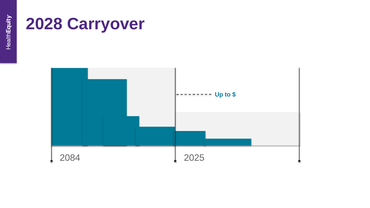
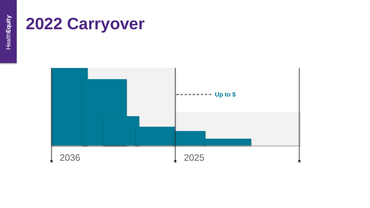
2028: 2028 -> 2022 (44, 24)
2084: 2084 -> 2036 (70, 158)
